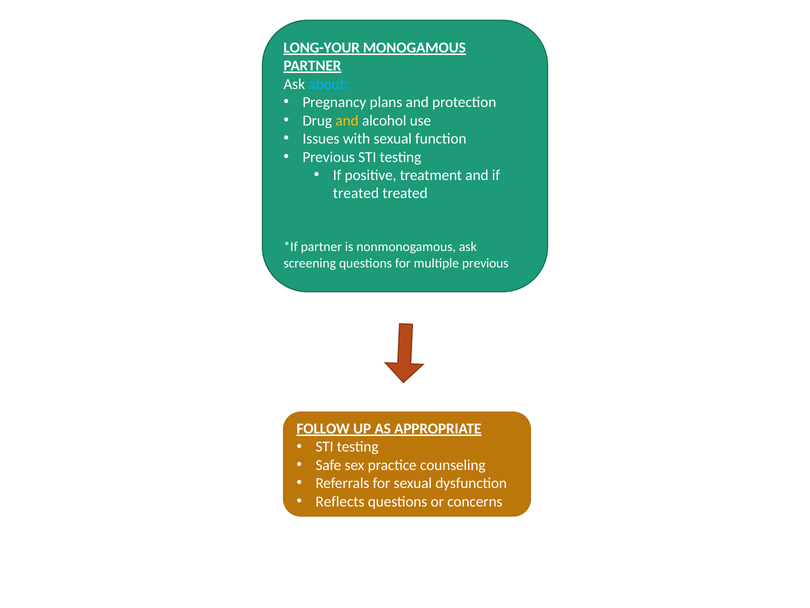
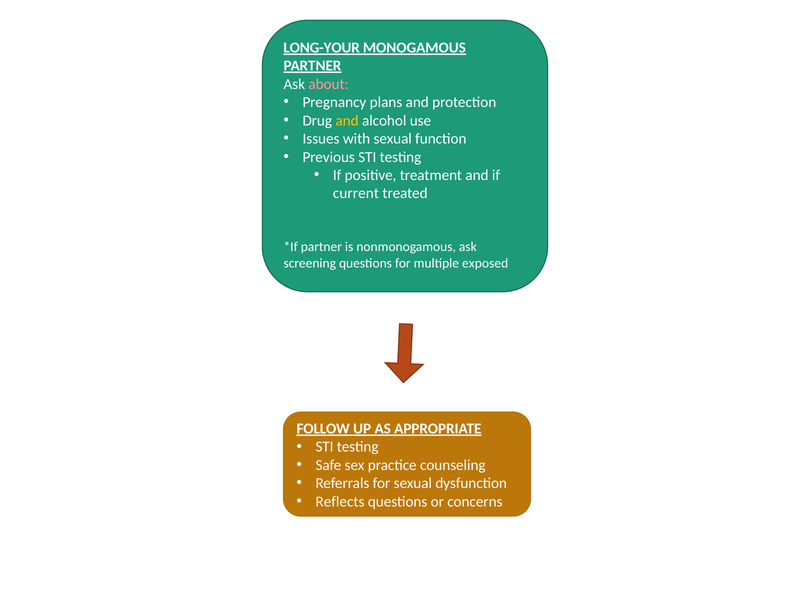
about colour: light blue -> pink (329, 84)
treated: treated -> current (356, 193)
multiple previous: previous -> exposed (485, 263)
